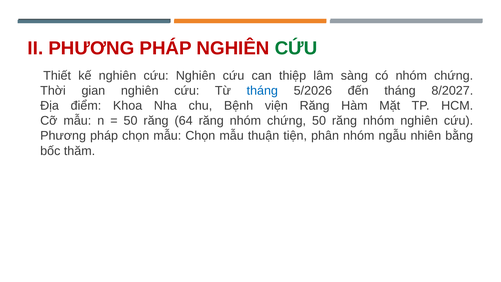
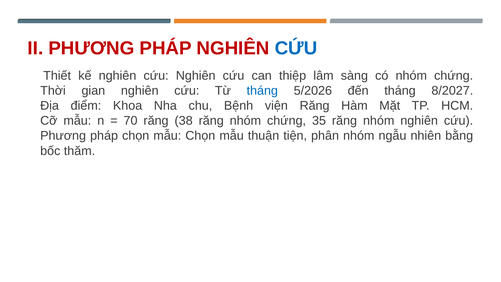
CỨU colour: green -> blue (296, 48)
50: 50 -> 70 (131, 121)
64: 64 -> 38 (184, 121)
chứng 50: 50 -> 35 (319, 121)
